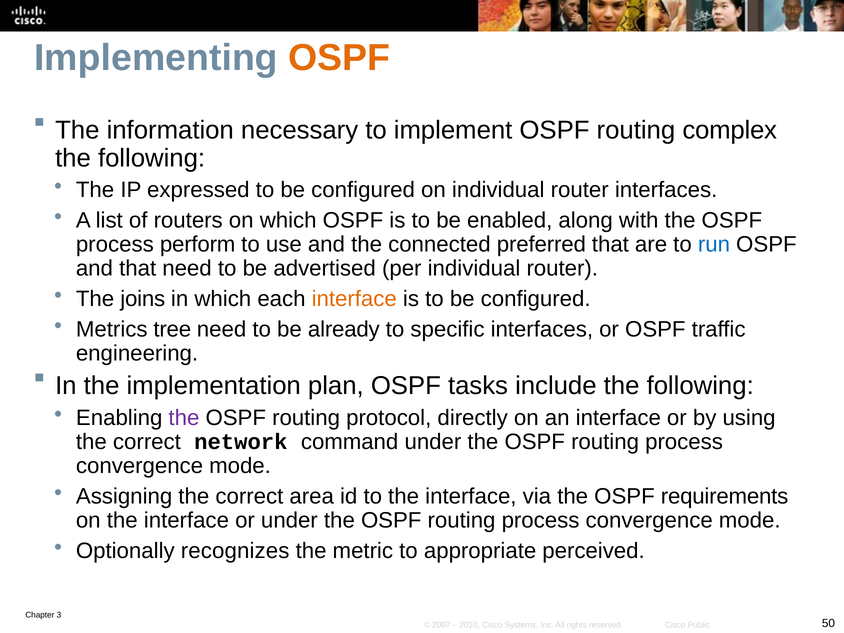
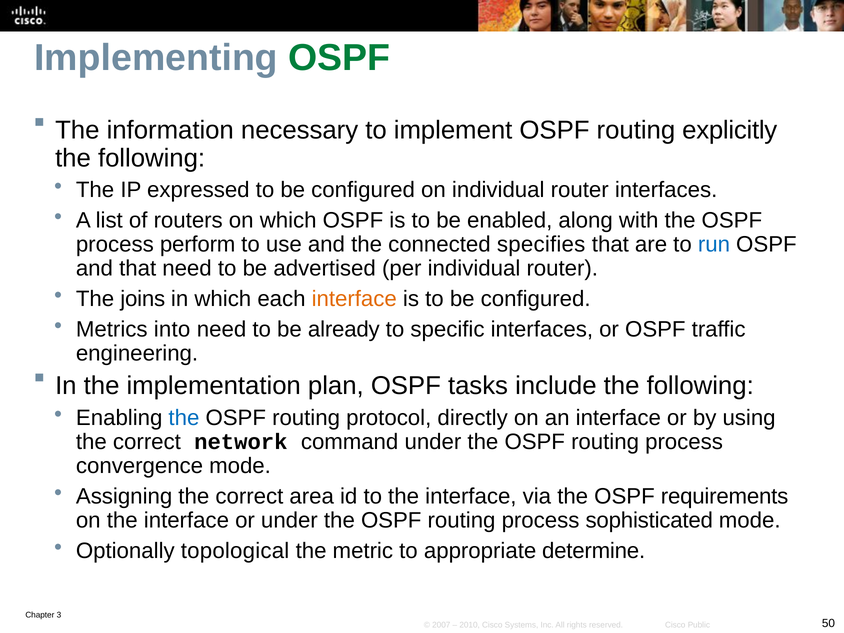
OSPF colour: orange -> green (339, 58)
complex: complex -> explicitly (730, 130)
preferred: preferred -> specifies (541, 244)
tree: tree -> into (172, 329)
the colour: purple -> blue (184, 418)
convergence: convergence -> sophisticated (649, 520)
recognizes: recognizes -> topological (235, 551)
perceived: perceived -> determine (594, 551)
